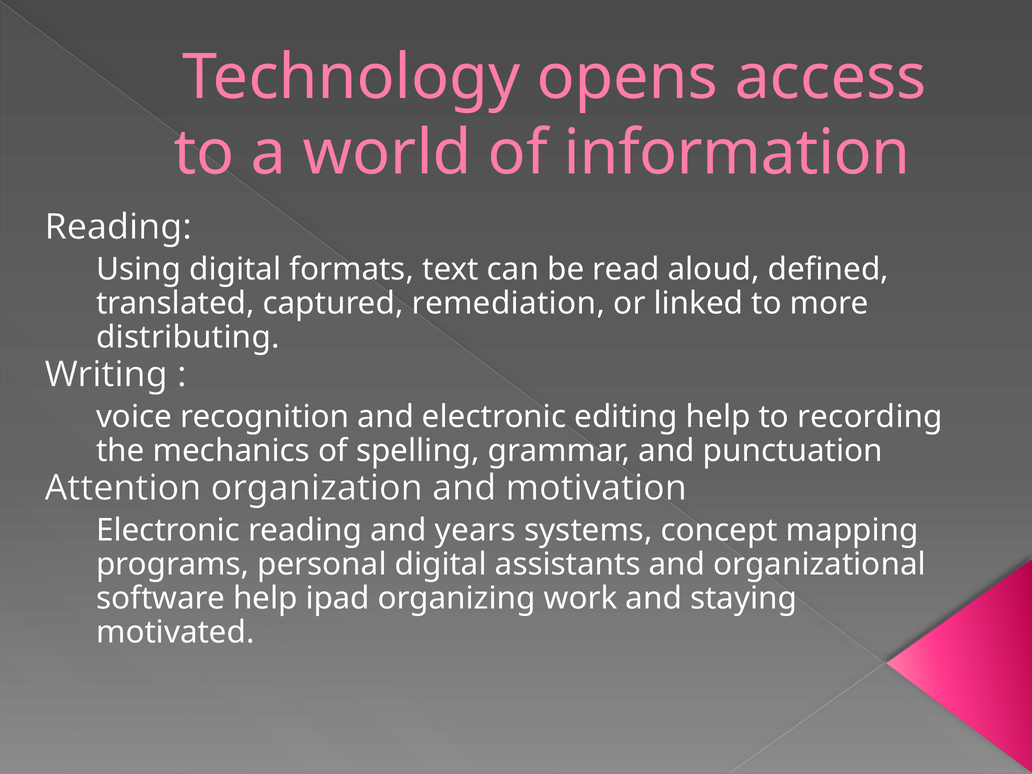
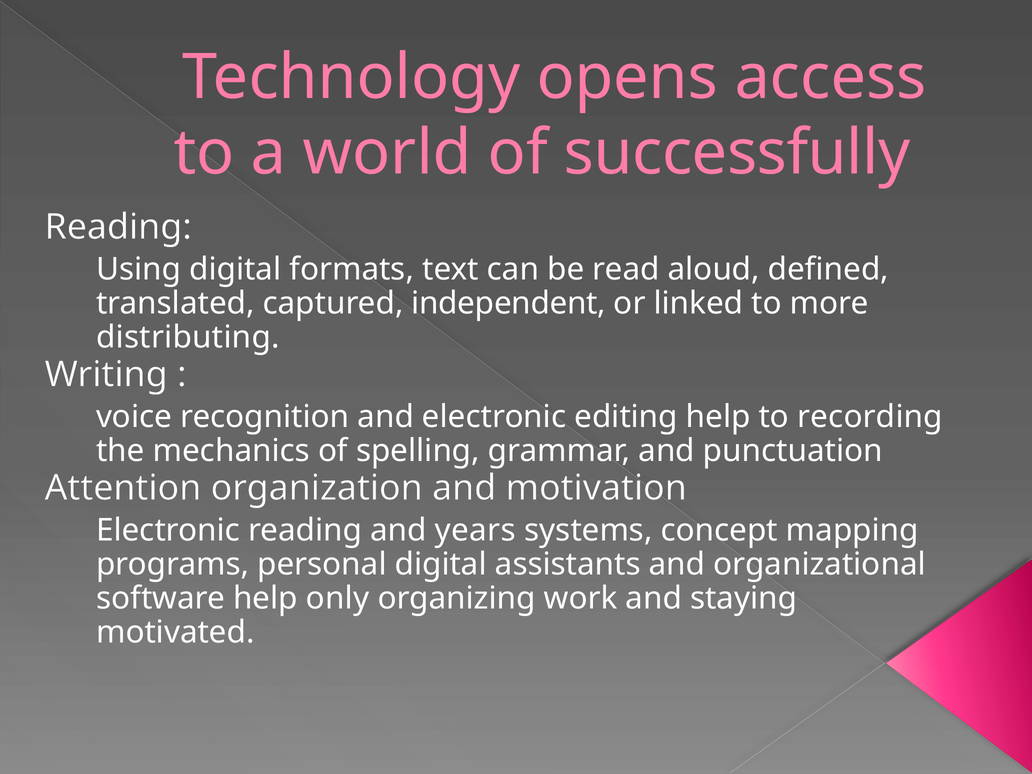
information: information -> successfully (737, 153)
remediation: remediation -> independent (509, 303)
ipad: ipad -> only (338, 598)
